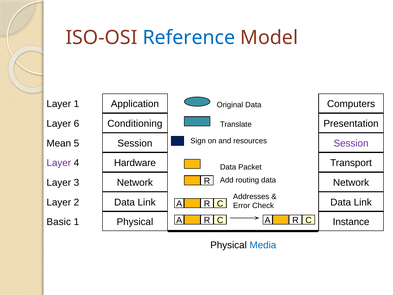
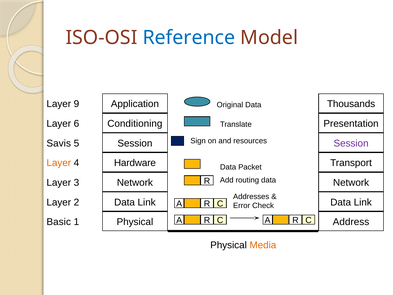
Layer 1: 1 -> 9 (76, 104)
Computers: Computers -> Thousands (351, 104)
Mean: Mean -> Savis (59, 143)
Layer colour: purple -> orange (59, 163)
Instance: Instance -> Address (351, 222)
Media colour: blue -> orange (263, 245)
